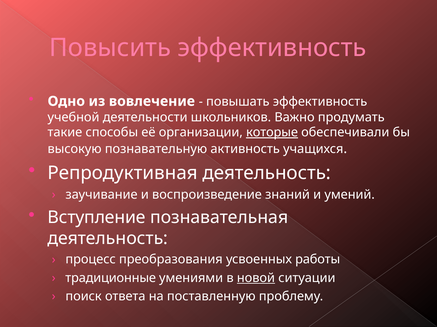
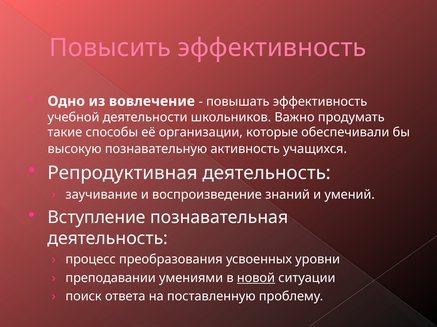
которые underline: present -> none (272, 133)
работы: работы -> уровни (318, 260)
традиционные: традиционные -> преподавании (111, 278)
